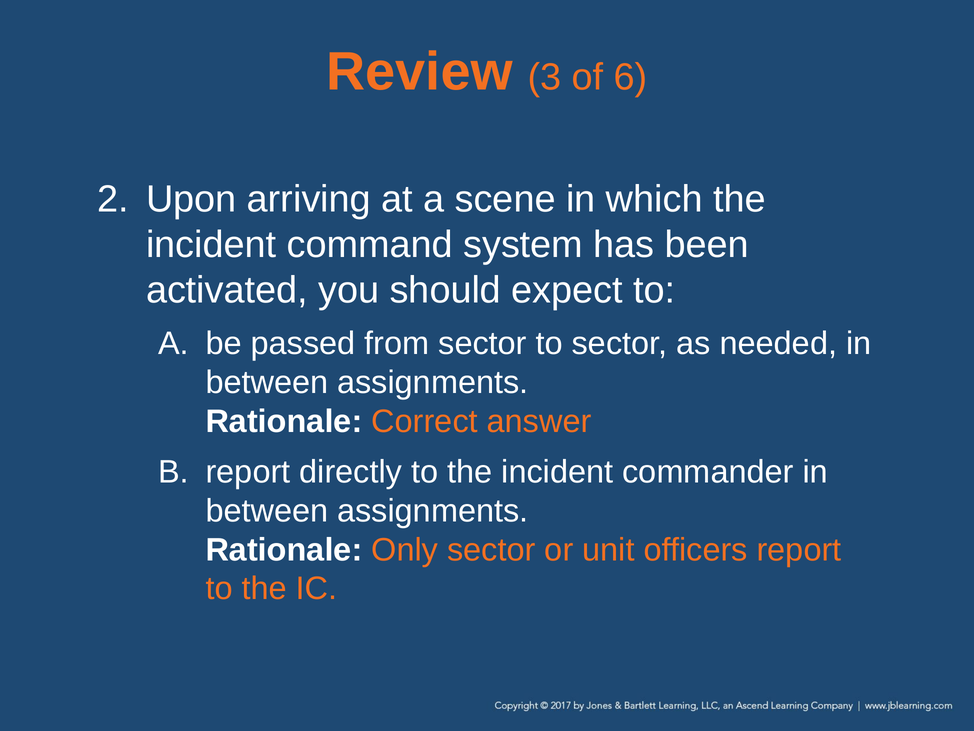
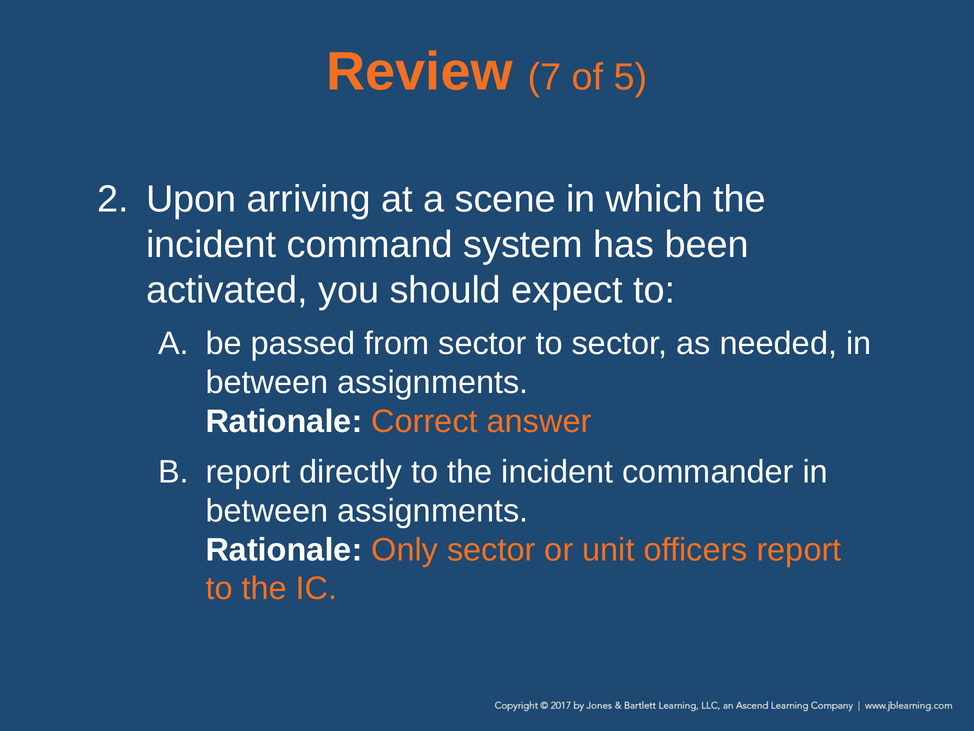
3: 3 -> 7 (545, 77)
6: 6 -> 5 (630, 77)
